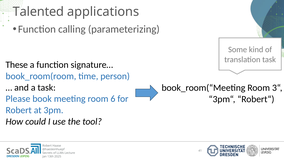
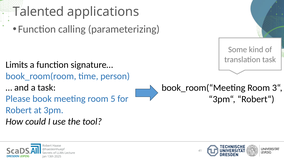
These: These -> Limits (17, 65)
6: 6 -> 5 (113, 99)
